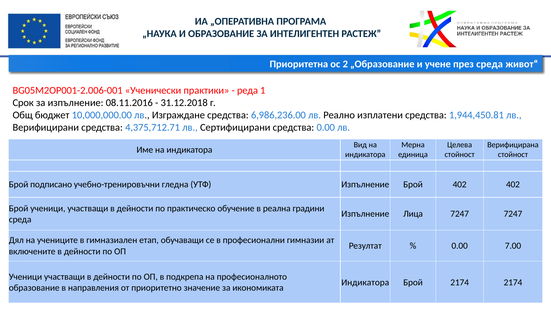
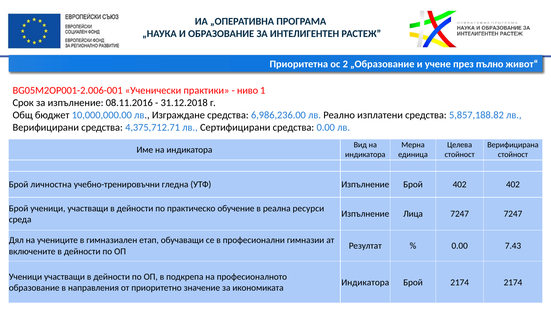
през среда: среда -> пълно (490, 64)
реда: реда -> ниво (248, 90)
1,944,450.81: 1,944,450.81 -> 5,857,188.82 (476, 115)
подписано: подписано -> личностна (51, 185)
градини: градини -> ресурси (308, 208)
7.00: 7.00 -> 7.43 (513, 246)
